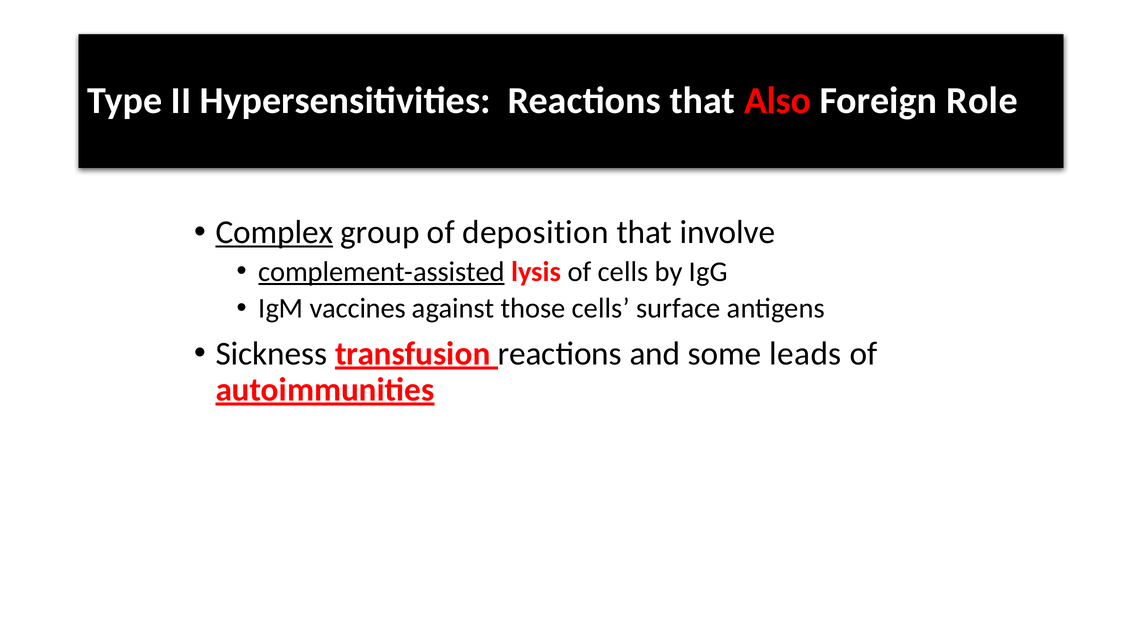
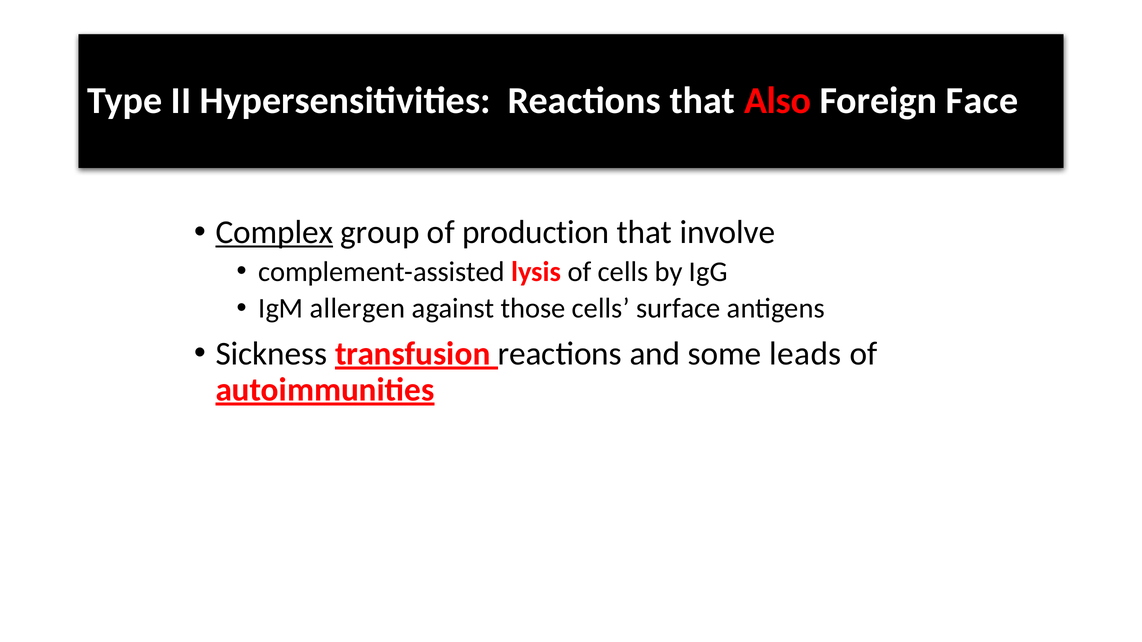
Role: Role -> Face (982, 101)
deposition: deposition -> production (536, 232)
complement-assisted underline: present -> none (382, 272)
vaccines: vaccines -> allergen (358, 309)
